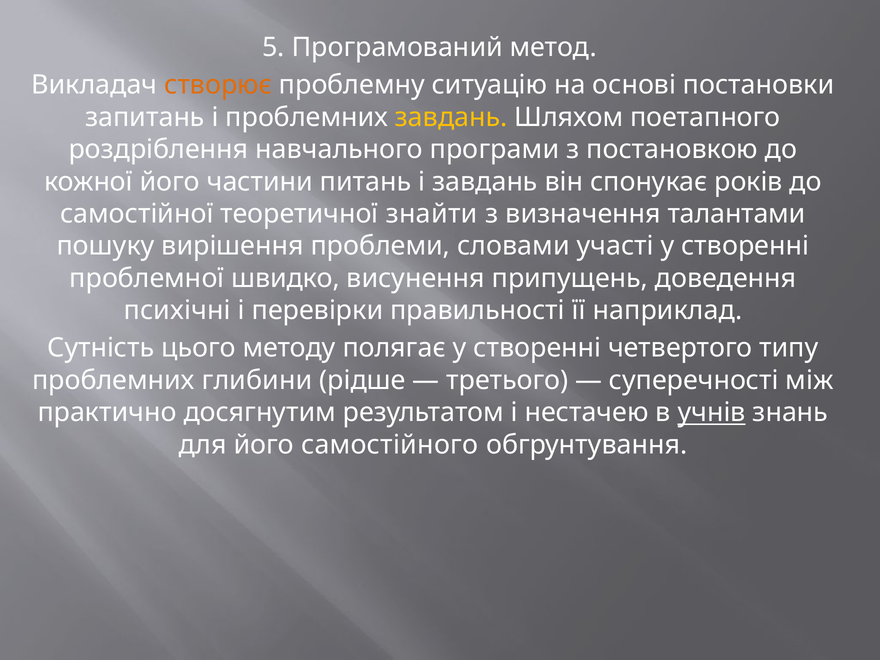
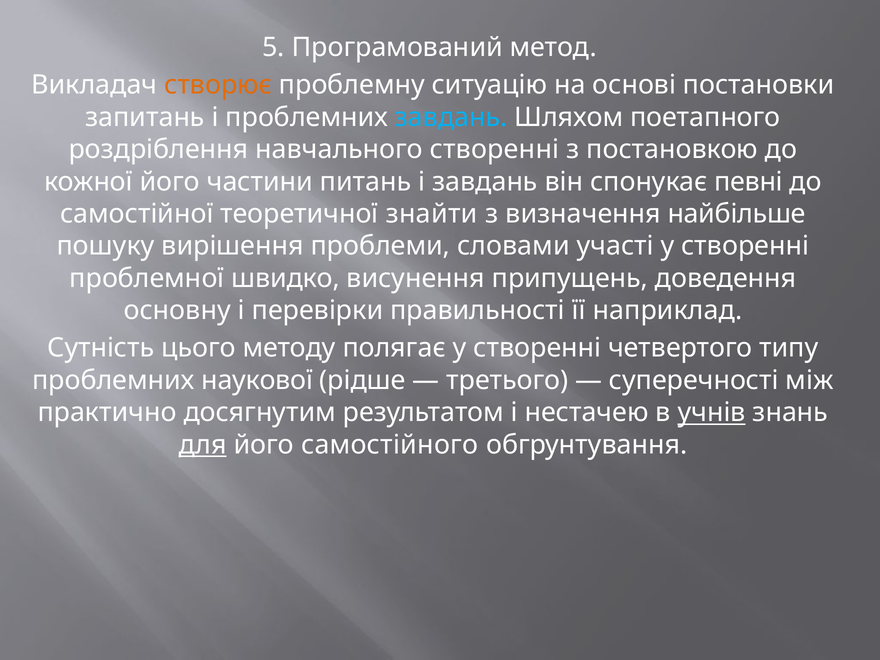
завдань colour: yellow -> light blue (451, 117)
навчального програми: програми -> створенні (494, 149)
років: років -> певні (749, 182)
талантами: талантами -> найбільше (737, 214)
психічні: психічні -> основну (177, 311)
глибини: глибини -> наукової (257, 380)
для underline: none -> present (203, 445)
